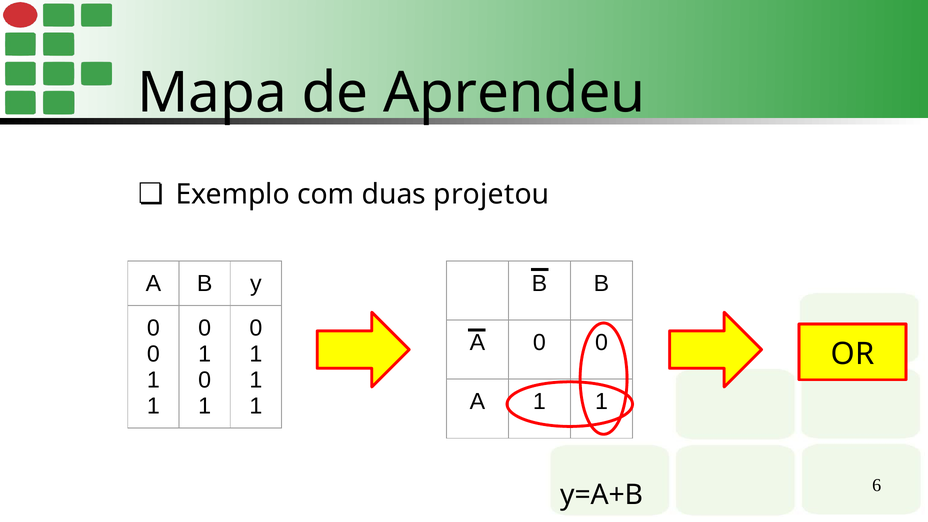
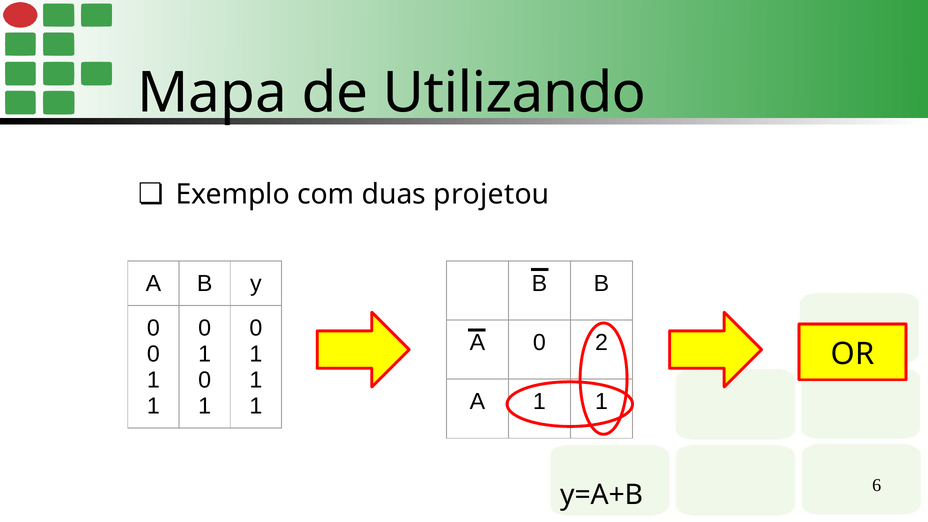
Aprendeu: Aprendeu -> Utilizando (514, 93)
A 0 0: 0 -> 2 (601, 343)
